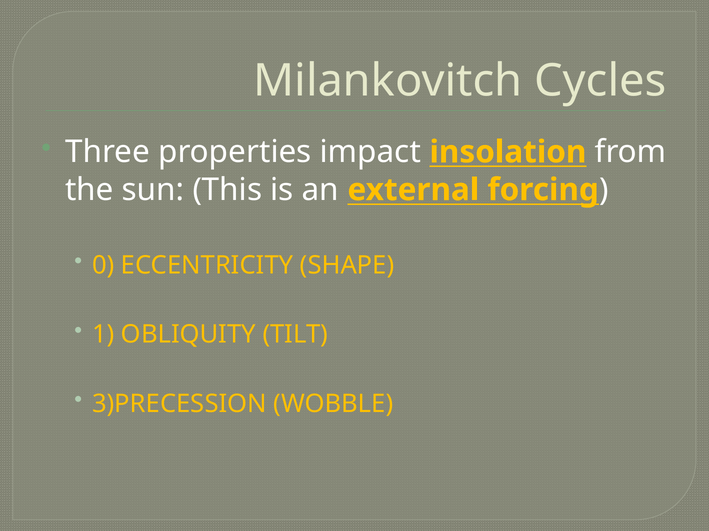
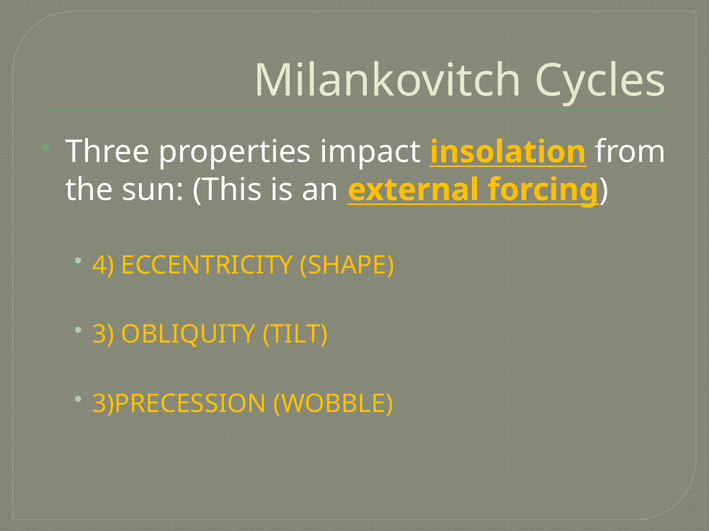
0: 0 -> 4 (103, 266)
1: 1 -> 3 (103, 335)
